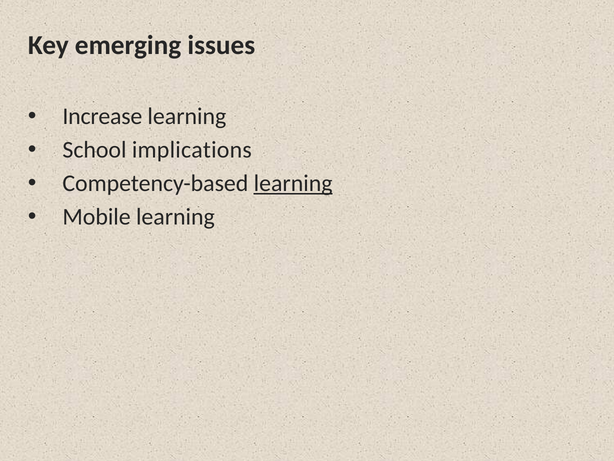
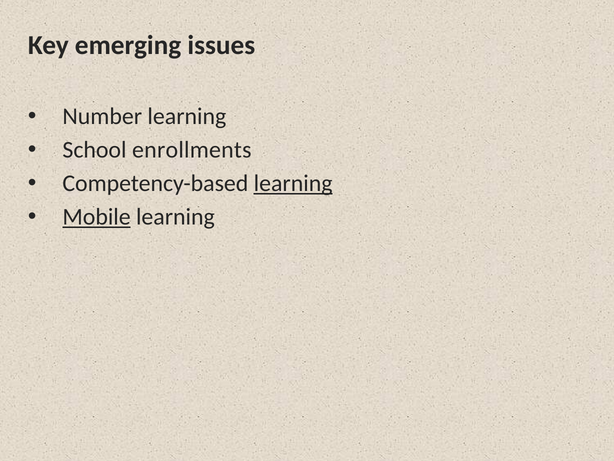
Increase: Increase -> Number (102, 116)
implications: implications -> enrollments (192, 150)
Mobile underline: none -> present (97, 217)
